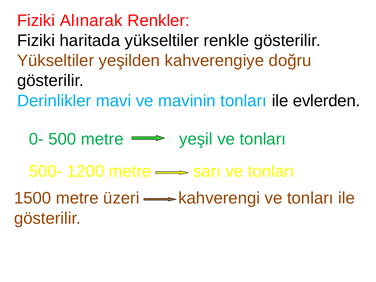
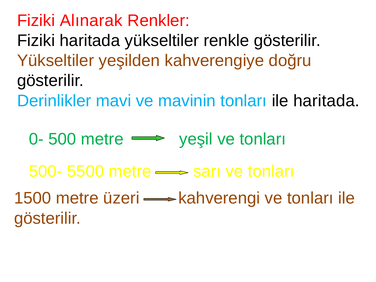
ile evlerden: evlerden -> haritada (326, 101)
1200: 1200 -> 5500 (86, 171)
